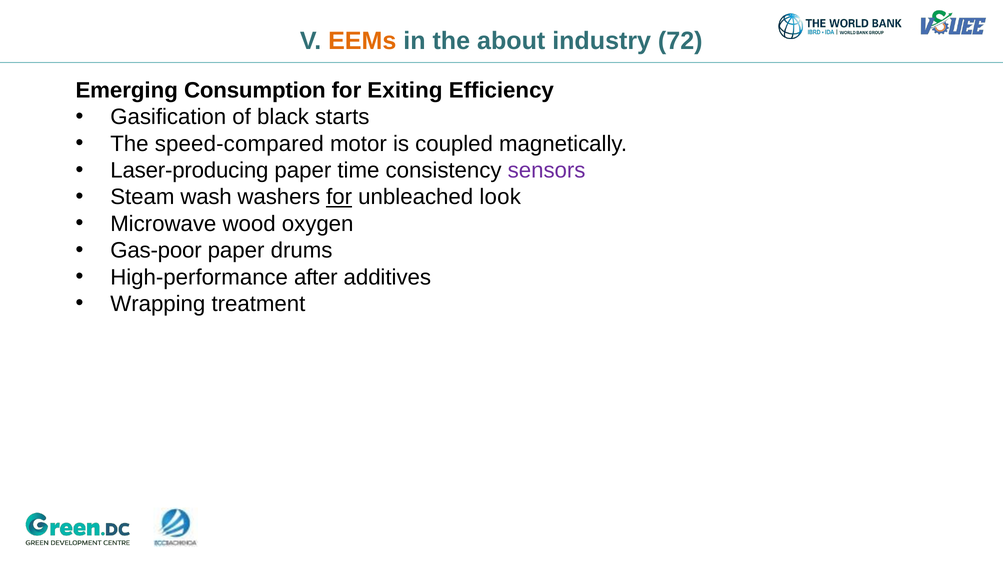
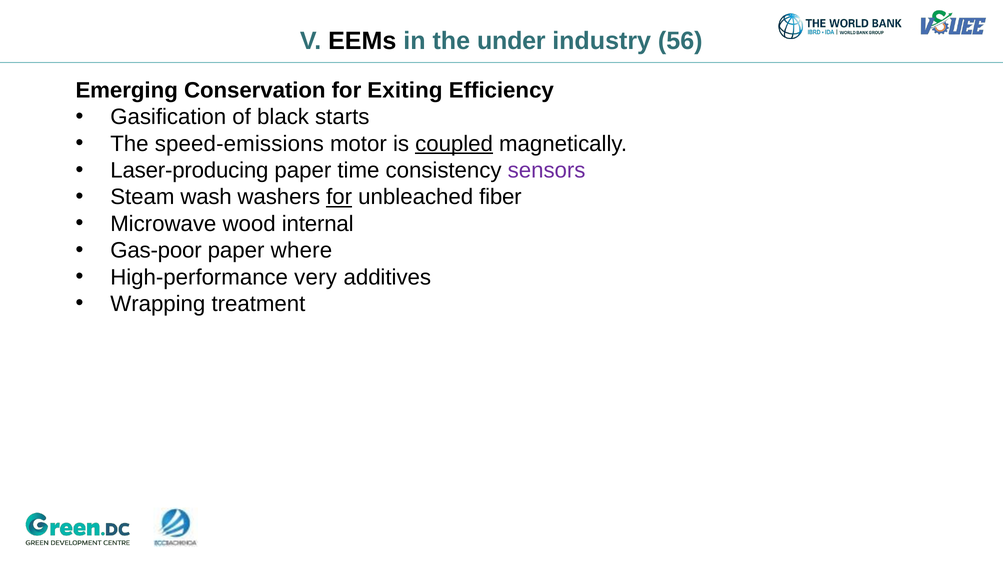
EEMs colour: orange -> black (362, 41)
about: about -> under (511, 41)
72: 72 -> 56 (680, 41)
Consumption: Consumption -> Conservation (255, 90)
speed-compared: speed-compared -> speed-emissions (239, 144)
coupled underline: none -> present (454, 144)
look: look -> fiber (500, 197)
oxygen: oxygen -> internal (318, 224)
drums: drums -> where (301, 251)
after: after -> very (316, 277)
